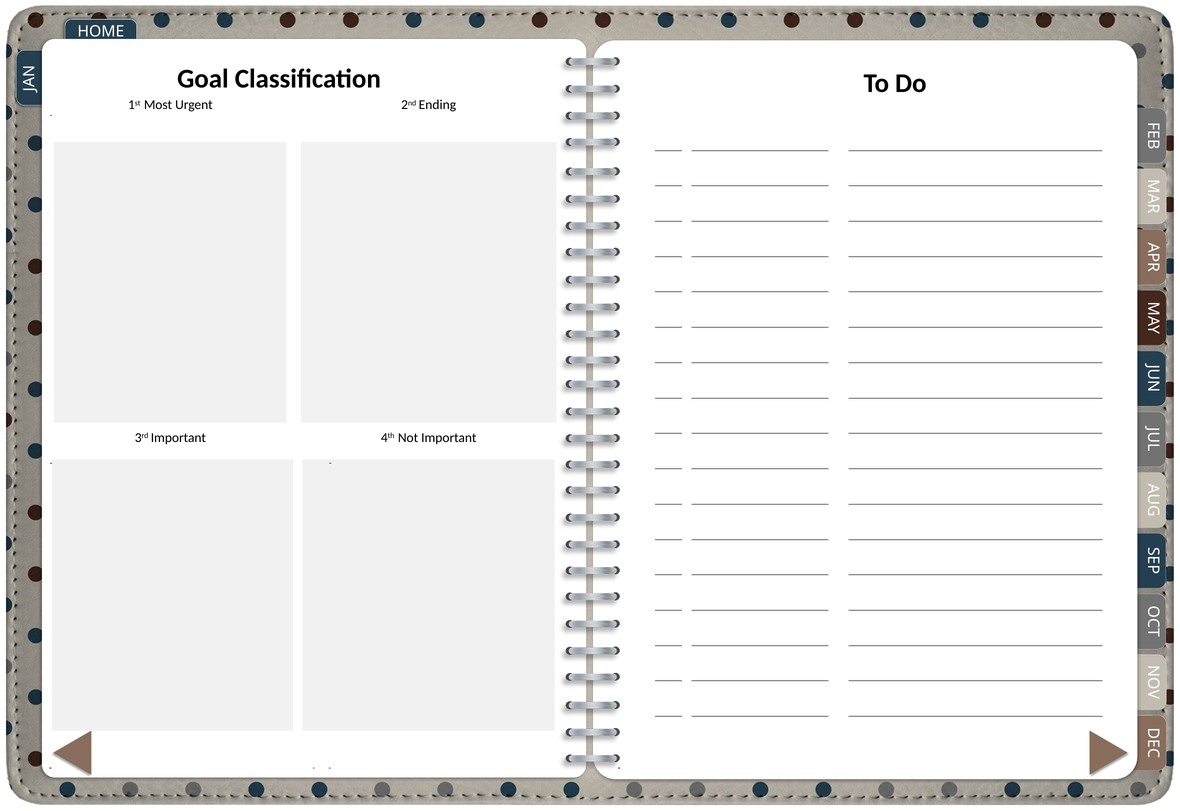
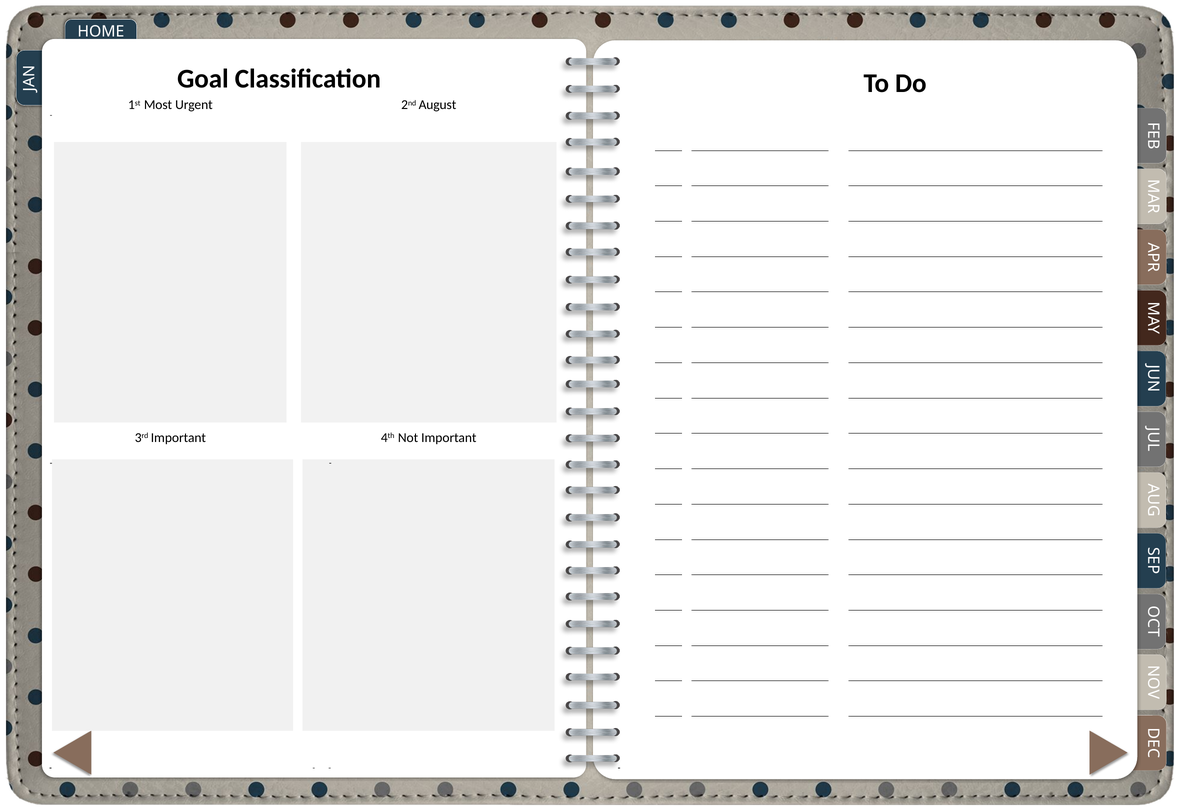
Ending: Ending -> August (437, 105)
